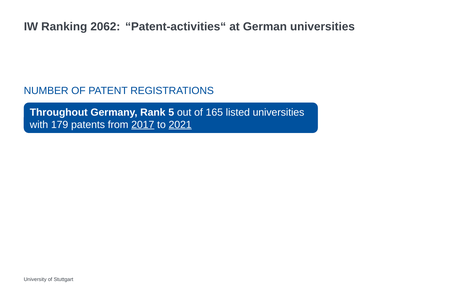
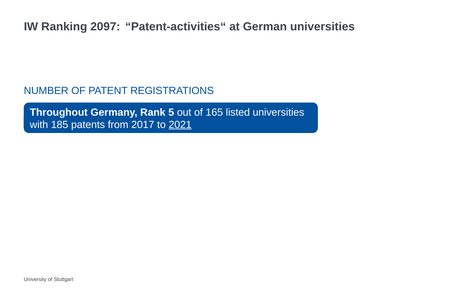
2062: 2062 -> 2097 (105, 27)
179: 179 -> 185 (60, 125)
2017 underline: present -> none (143, 125)
